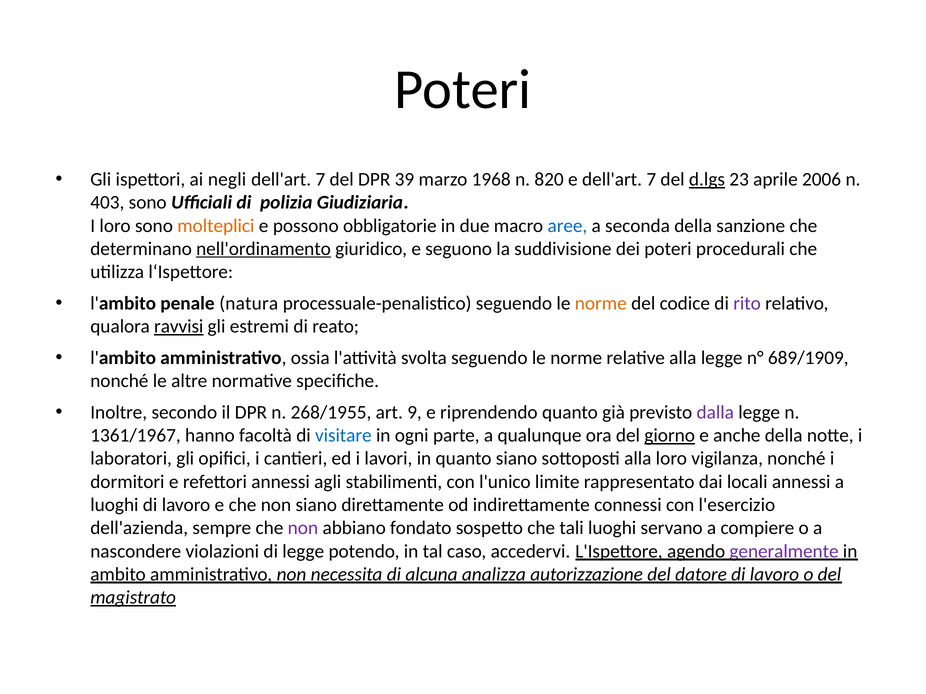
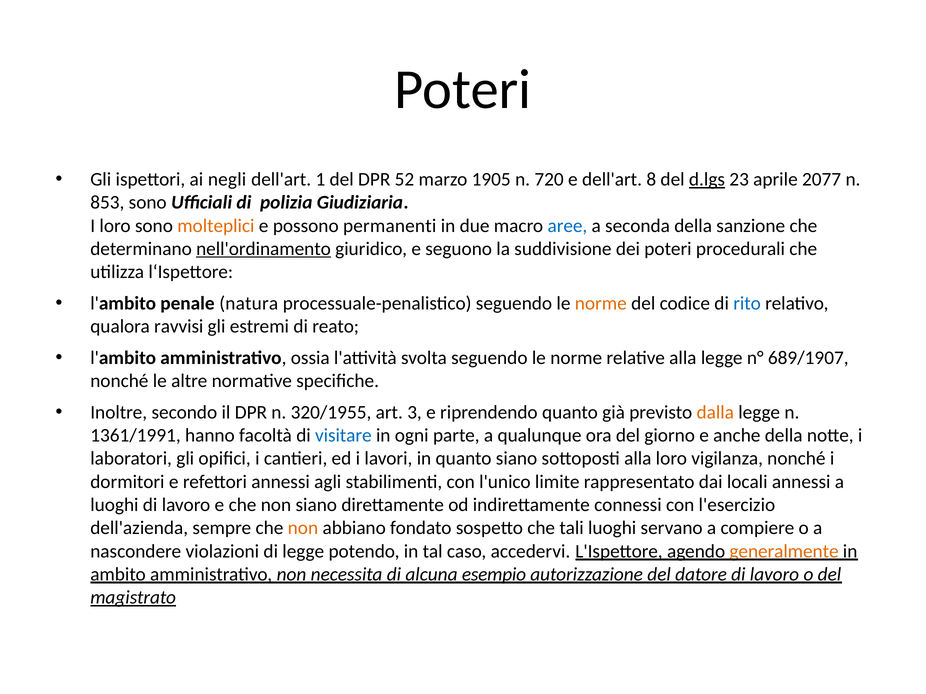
7: 7 -> 1 (320, 180)
39: 39 -> 52 (404, 180)
1968: 1968 -> 1905 (491, 180)
820: 820 -> 720 (549, 180)
e dell'art 7: 7 -> 8 (651, 180)
2006: 2006 -> 2077 (822, 180)
403: 403 -> 853 (107, 203)
obbligatorie: obbligatorie -> permanenti (390, 226)
rito colour: purple -> blue (747, 304)
ravvisi underline: present -> none (179, 327)
689/1909: 689/1909 -> 689/1907 (808, 358)
268/1955: 268/1955 -> 320/1955 (331, 413)
9: 9 -> 3 (415, 413)
dalla colour: purple -> orange (715, 413)
1361/1967: 1361/1967 -> 1361/1991 (136, 436)
giorno underline: present -> none (670, 436)
non colour: purple -> orange (303, 528)
generalmente colour: purple -> orange (784, 552)
analizza: analizza -> esempio (494, 575)
